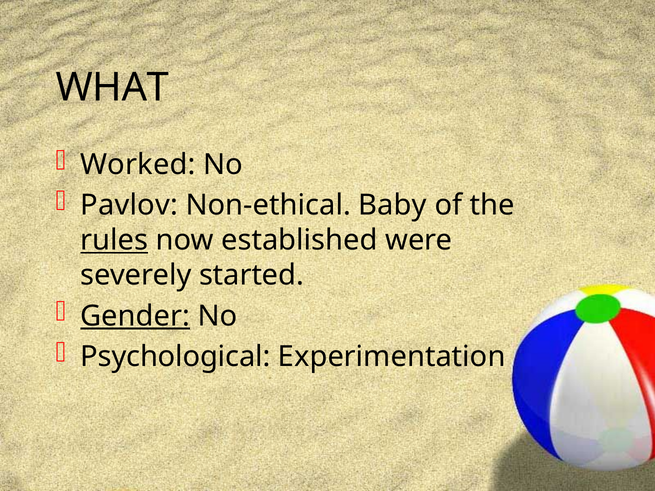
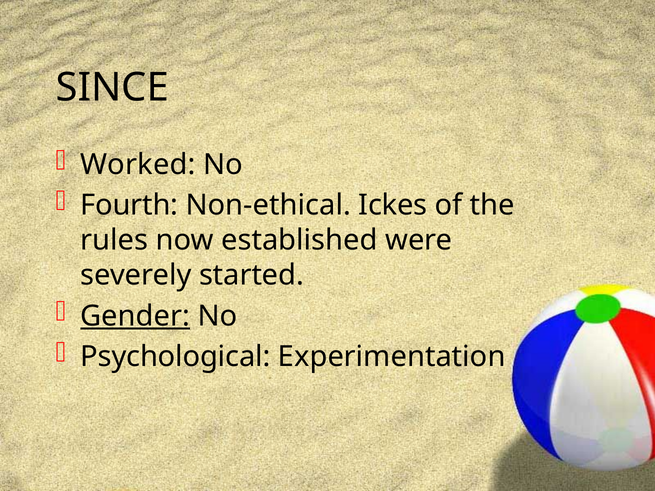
WHAT: WHAT -> SINCE (112, 87)
Pavlov: Pavlov -> Fourth (129, 205)
Baby: Baby -> Ickes (393, 205)
rules underline: present -> none (114, 240)
